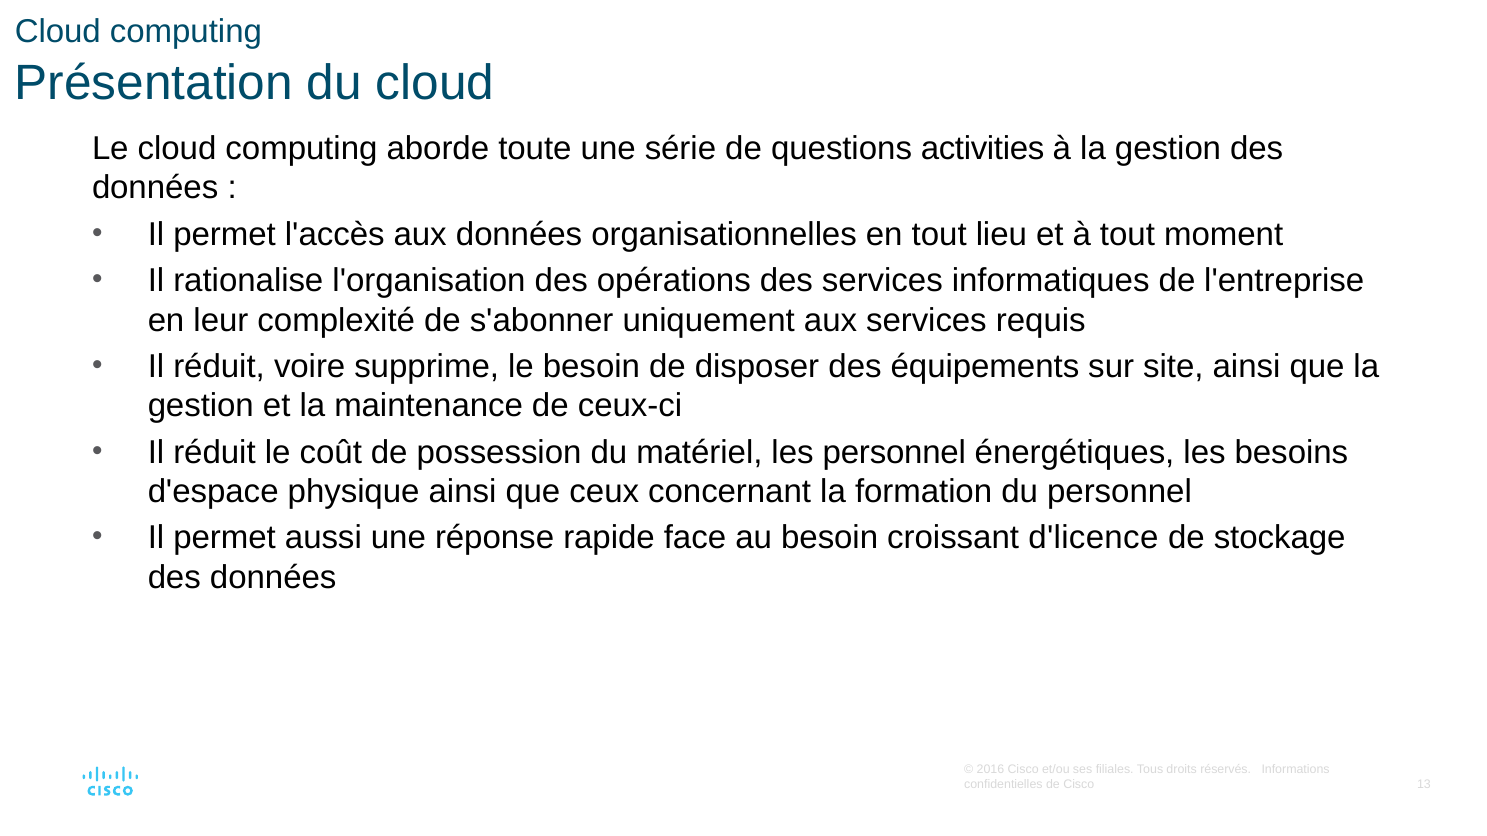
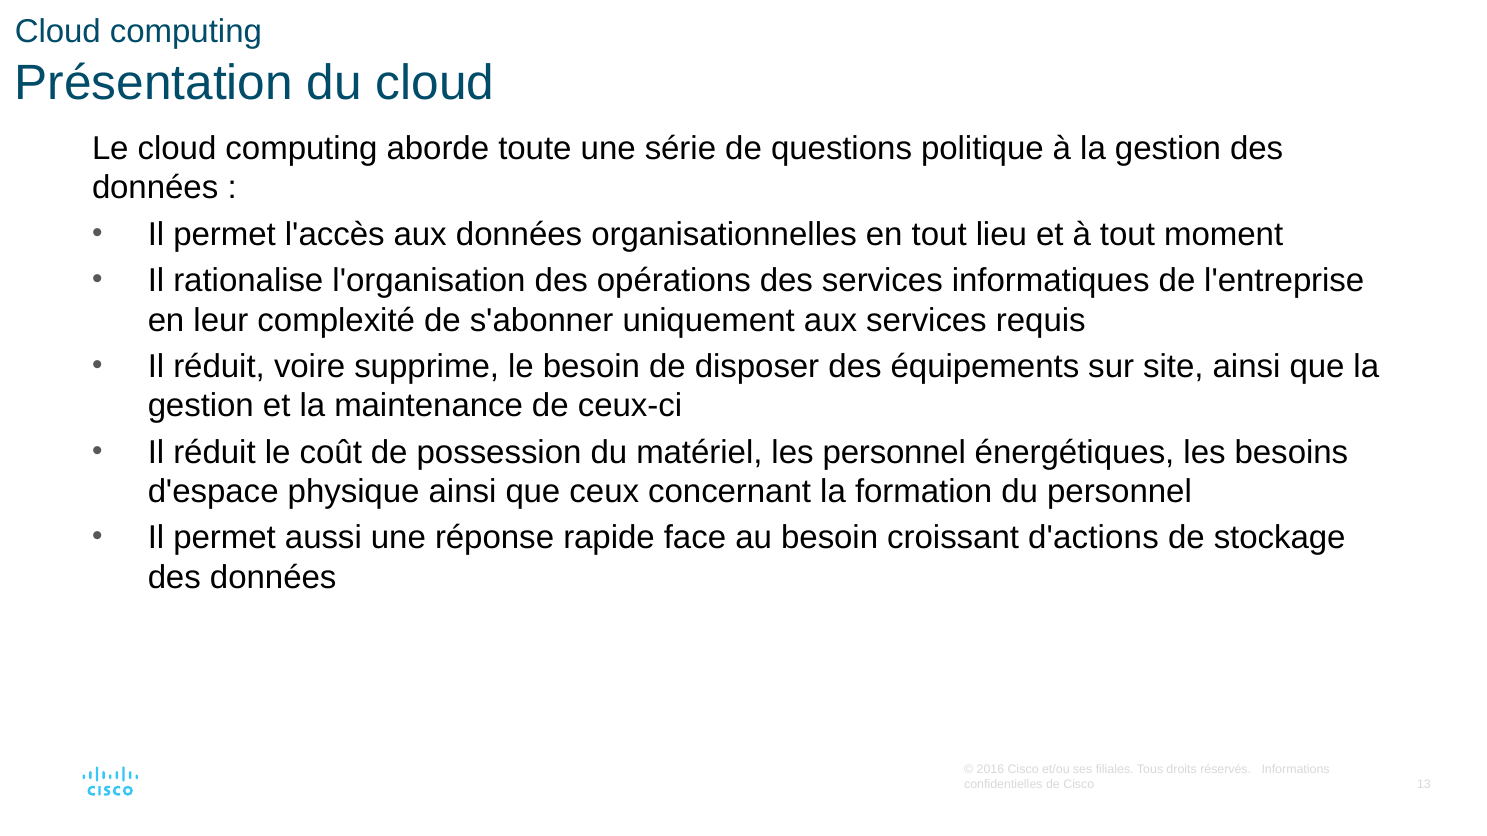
activities: activities -> politique (982, 149)
d'licence: d'licence -> d'actions (1093, 538)
